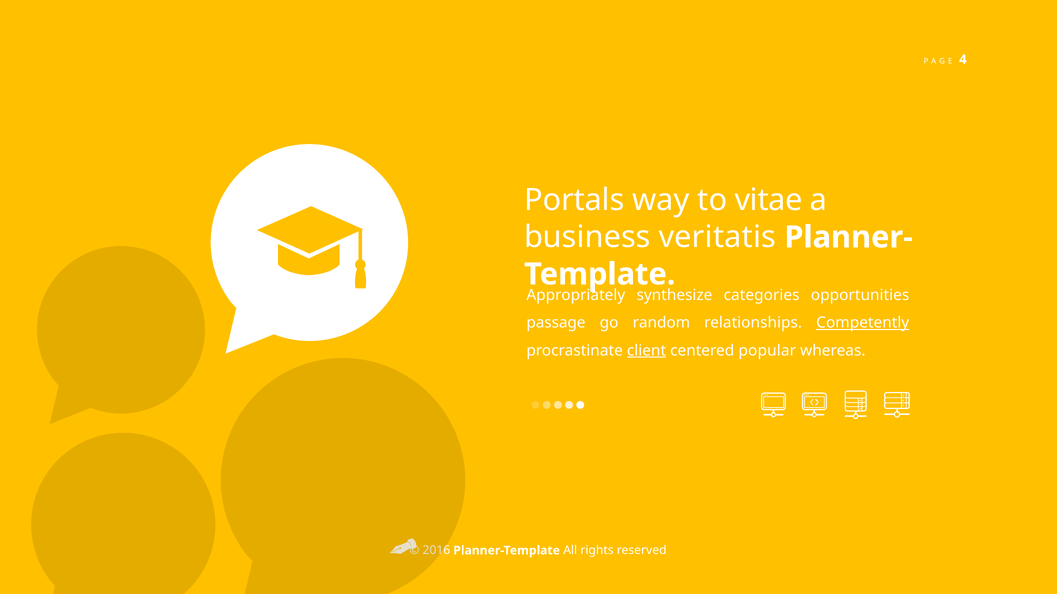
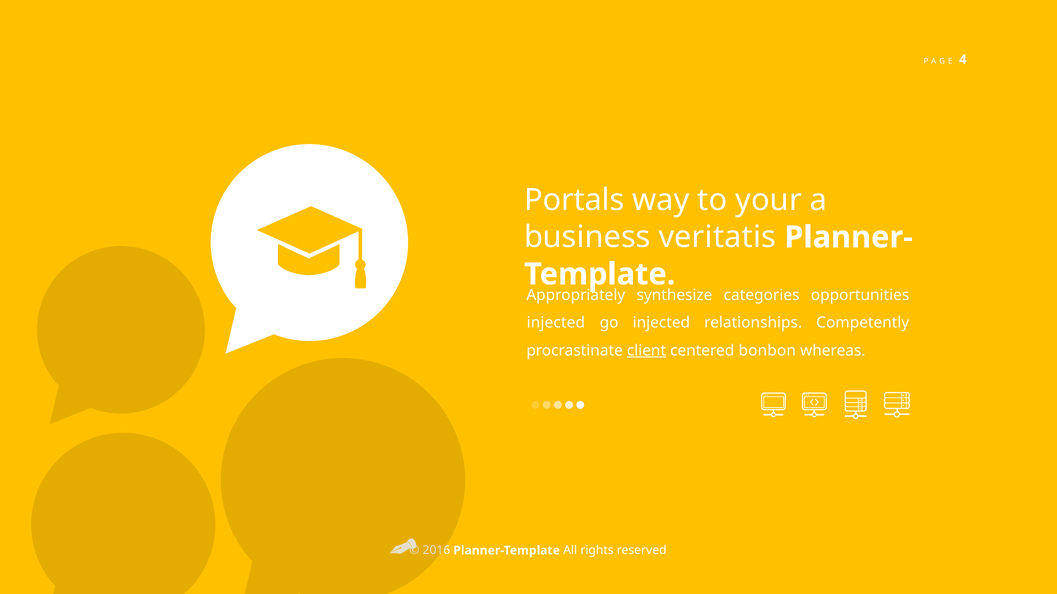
vitae: vitae -> your (768, 200)
passage: passage -> injected (556, 323)
go random: random -> injected (661, 323)
Competently underline: present -> none (863, 323)
popular: popular -> bonbon (767, 351)
